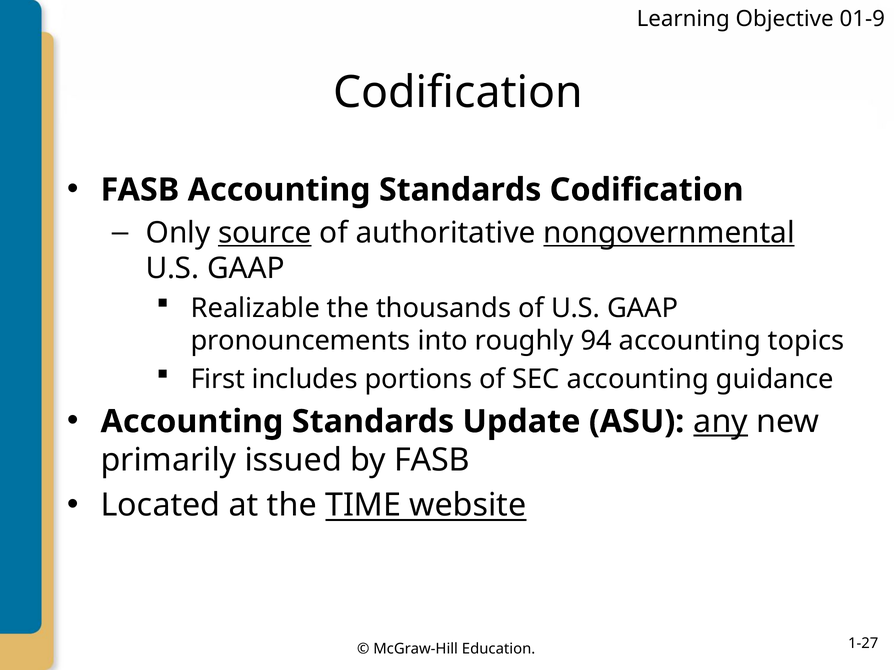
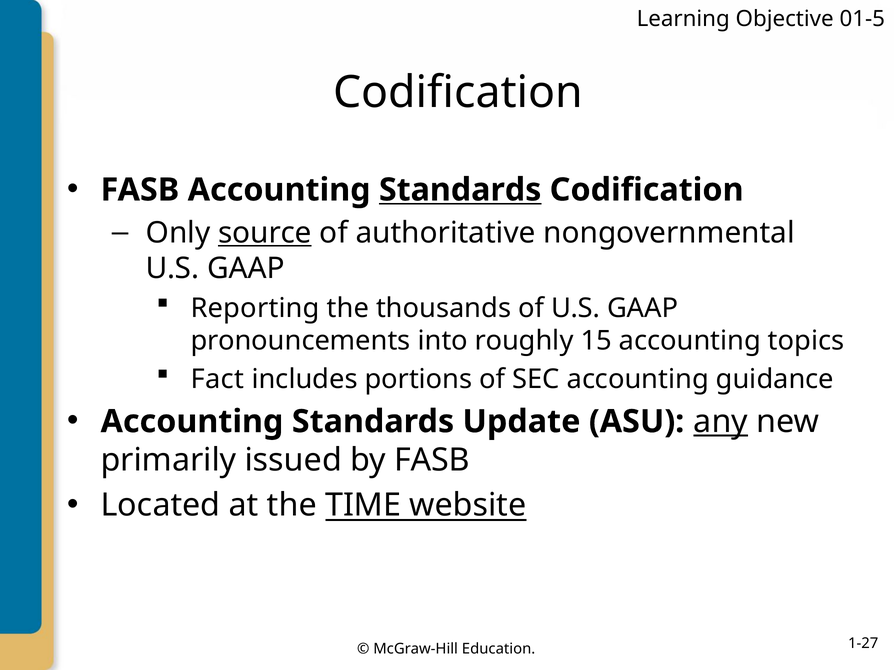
01-9: 01-9 -> 01-5 (862, 19)
Standards underline: none -> present (460, 190)
nongovernmental underline: present -> none (669, 233)
Realizable: Realizable -> Reporting (255, 308)
94: 94 -> 15 (596, 341)
First: First -> Fact (217, 379)
